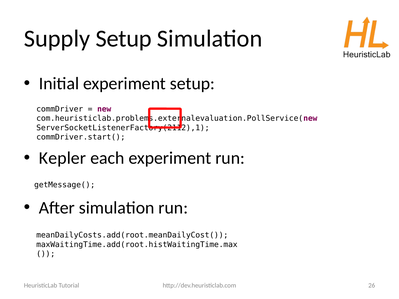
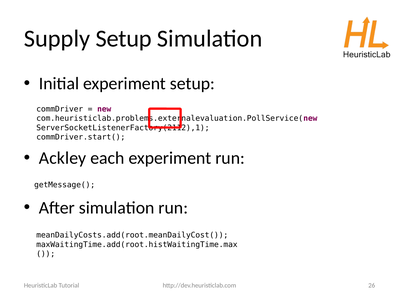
Kepler: Kepler -> Ackley (63, 158)
